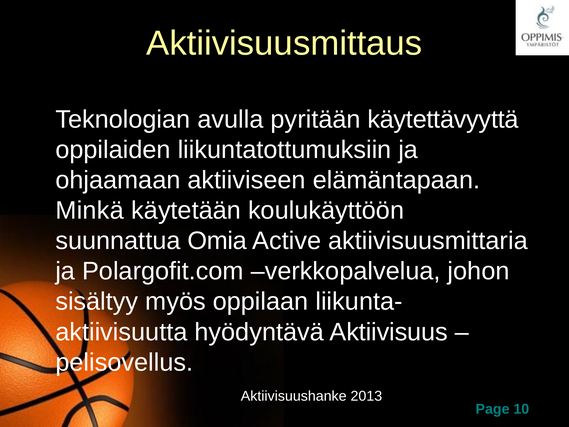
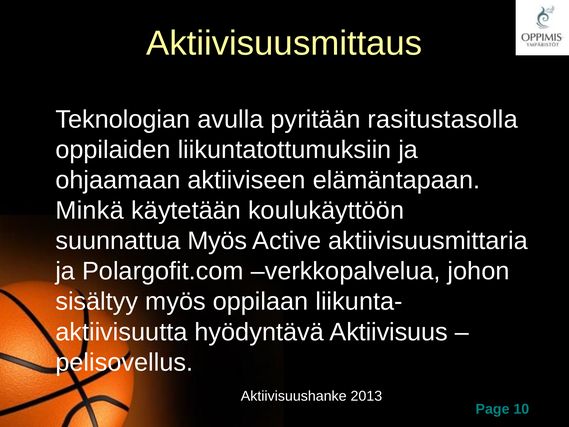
käytettävyyttä: käytettävyyttä -> rasitustasolla (443, 119)
suunnattua Omia: Omia -> Myös (217, 241)
